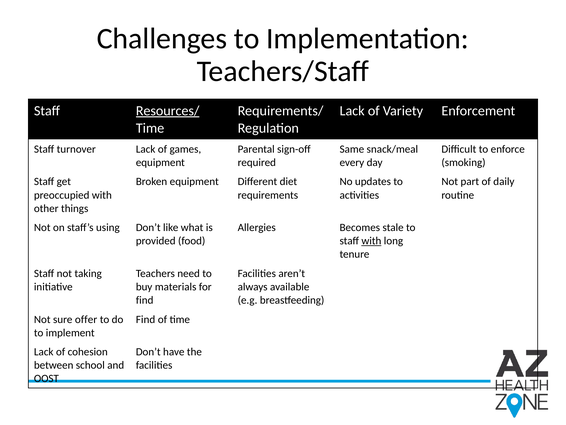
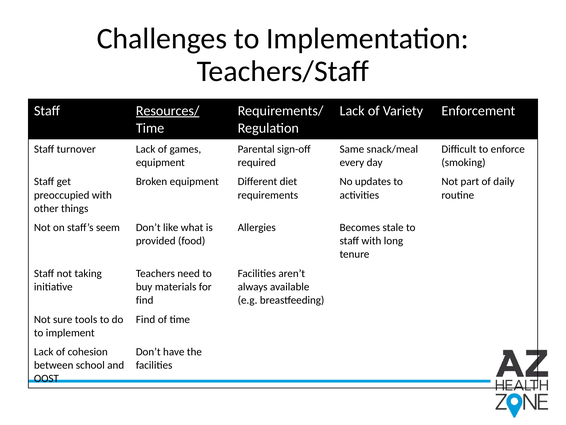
using: using -> seem (108, 227)
with underline: present -> none (371, 241)
offer: offer -> tools (86, 319)
